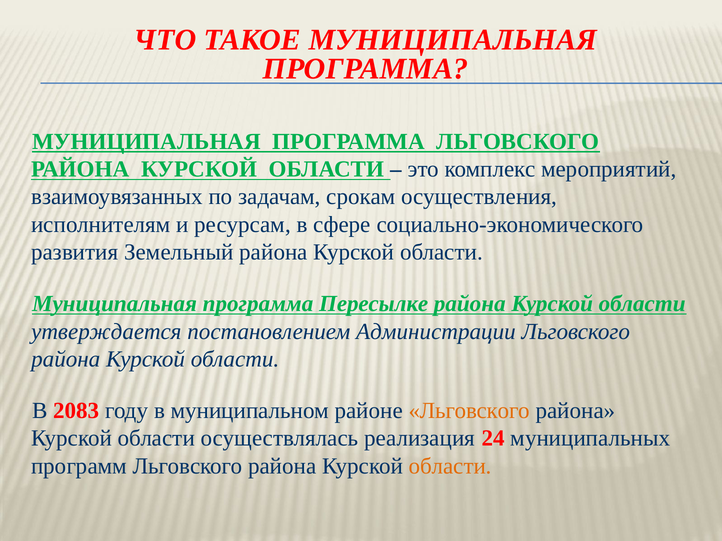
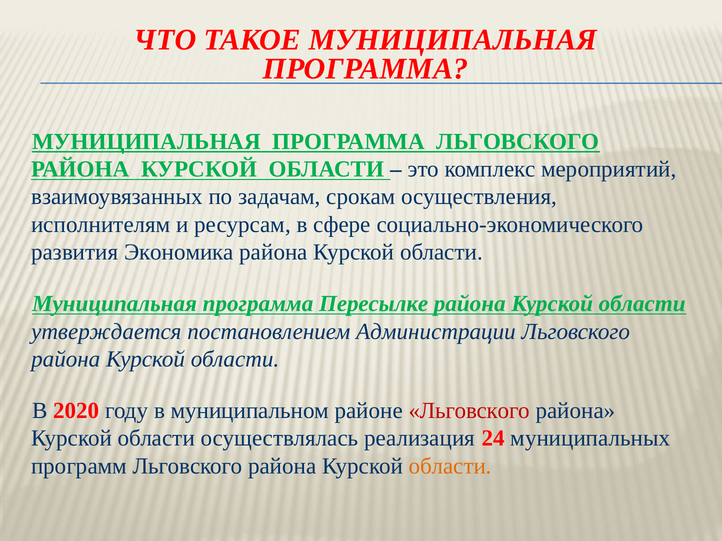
Земельный: Земельный -> Экономика (179, 252)
2083: 2083 -> 2020 (76, 411)
Льговского colour: orange -> red (469, 411)
